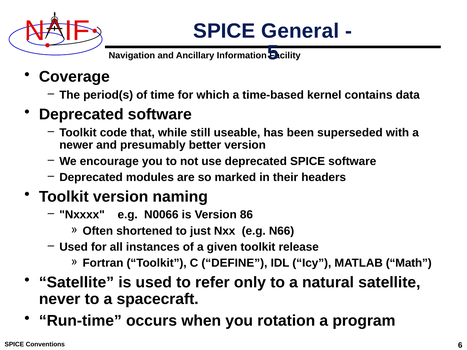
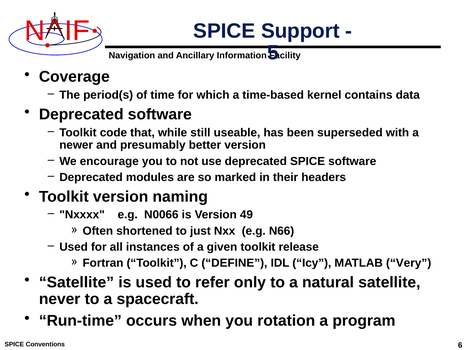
General: General -> Support (300, 31)
86: 86 -> 49 (246, 215)
Math: Math -> Very (409, 263)
